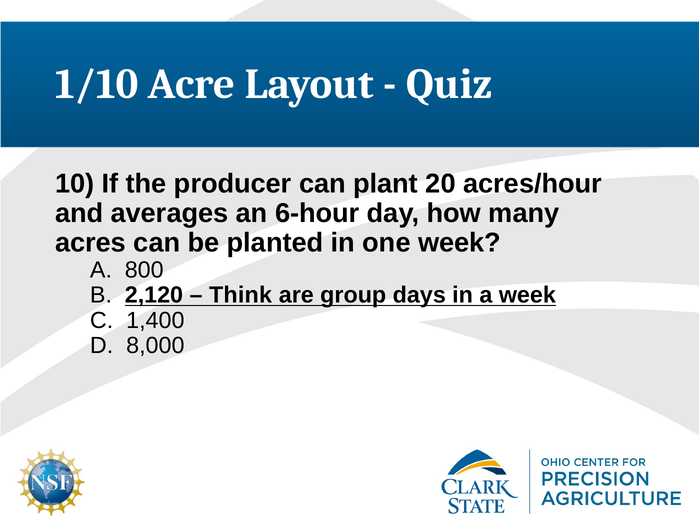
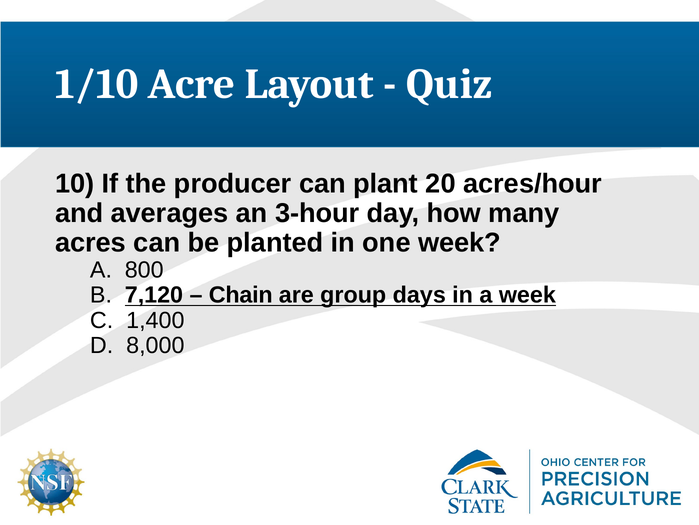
6-hour: 6-hour -> 3-hour (317, 213)
2,120: 2,120 -> 7,120 (154, 295)
Think: Think -> Chain (241, 295)
